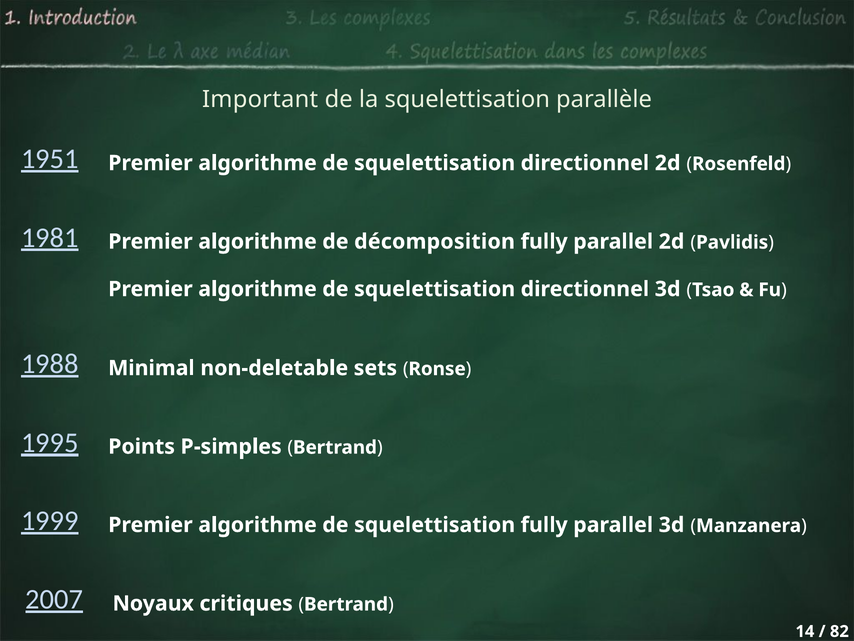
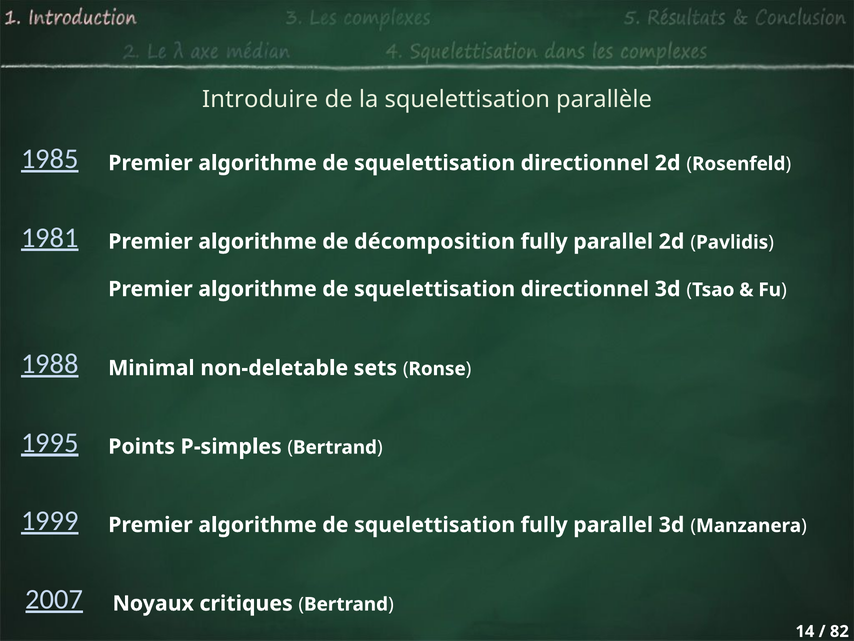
Important: Important -> Introduire (260, 99)
1951: 1951 -> 1985 (50, 159)
